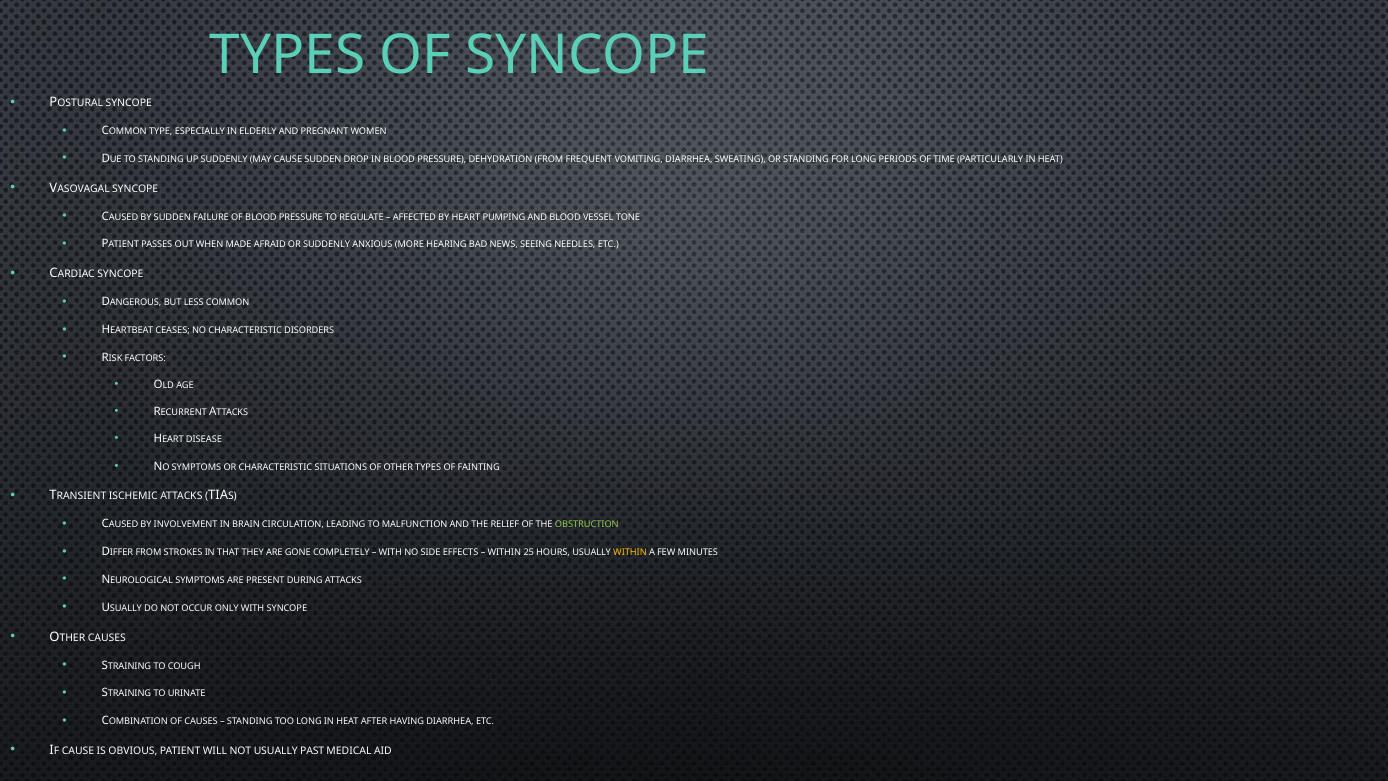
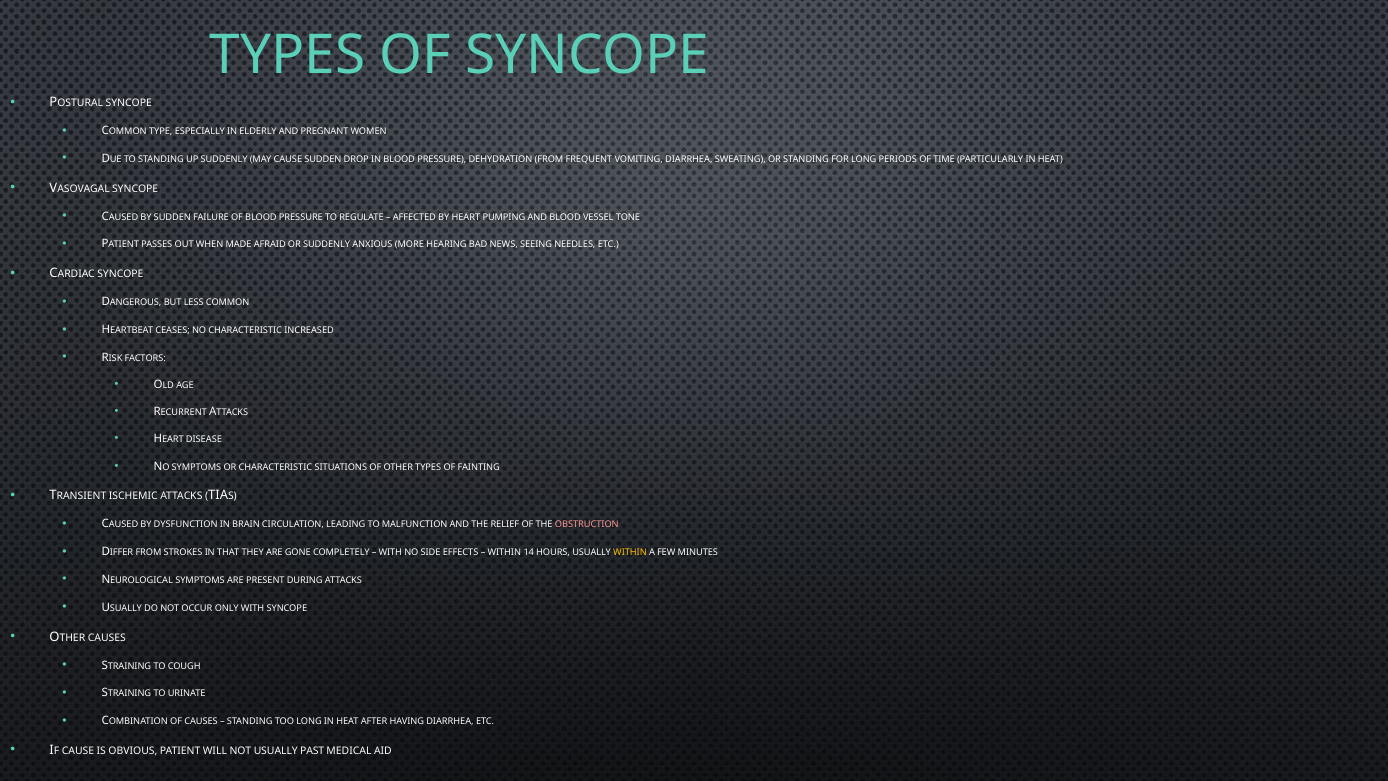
DISORDERS: DISORDERS -> INCREASED (309, 330)
INVOLVEMENT: INVOLVEMENT -> DYSFUNCTION (186, 525)
OBSTRUCTION colour: light green -> pink (587, 525)
25: 25 -> 14 (529, 552)
